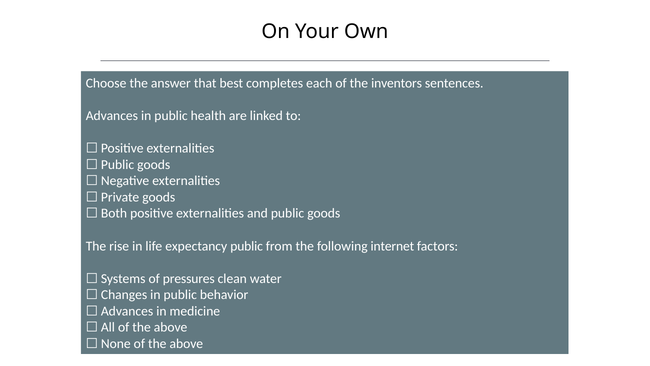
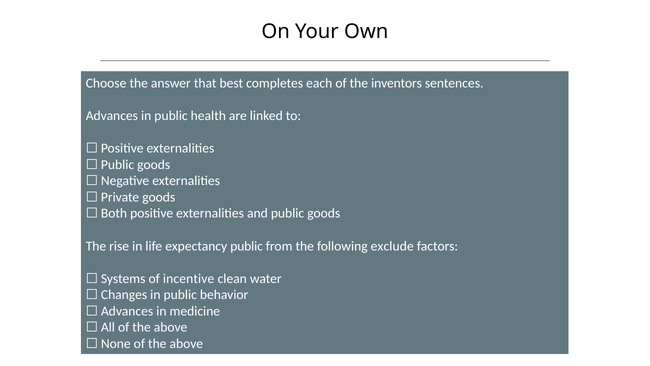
internet: internet -> exclude (392, 246)
pressures: pressures -> incentive (189, 278)
